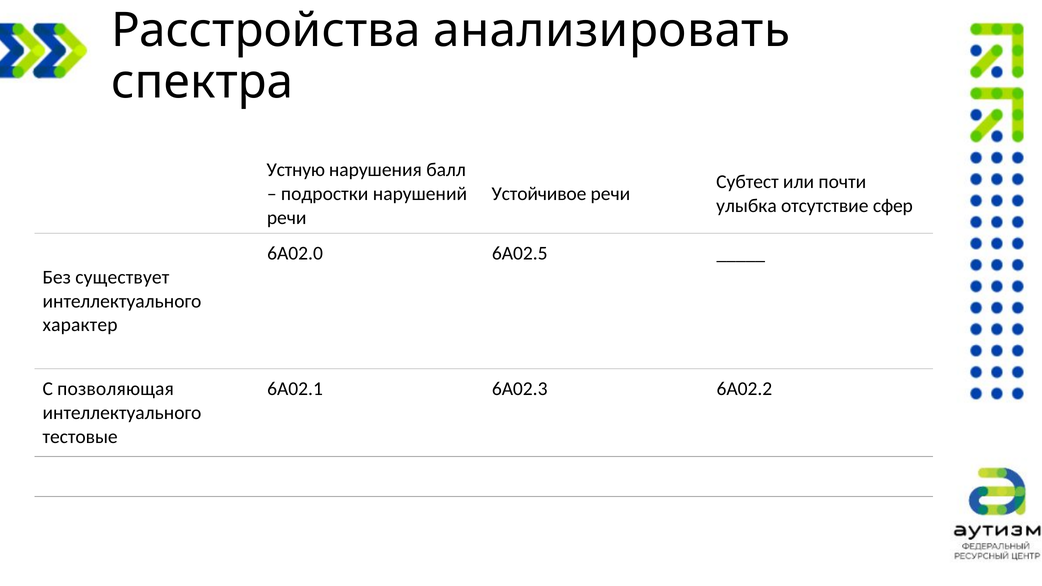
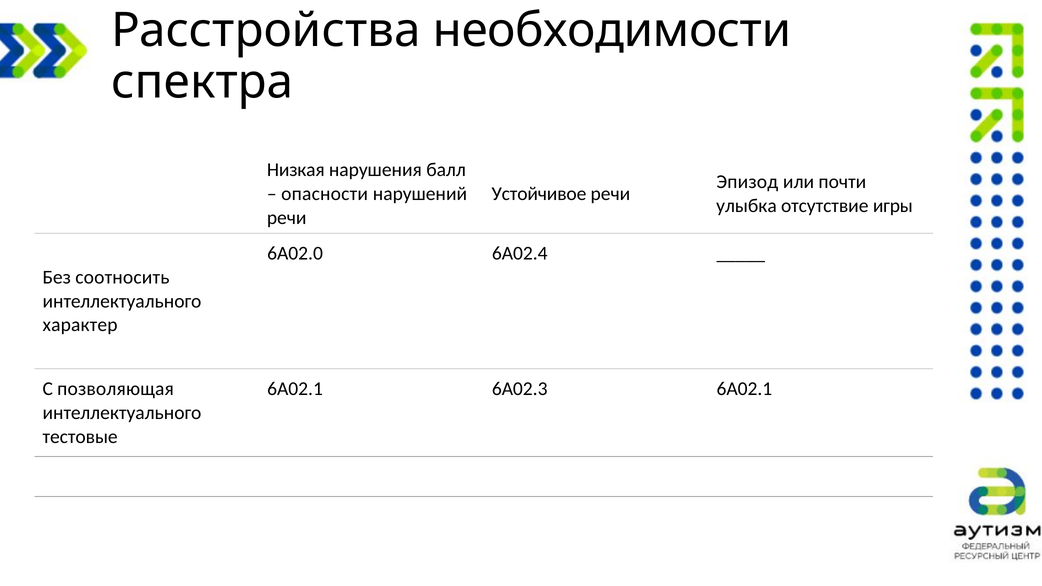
анализировать: анализировать -> необходимости (612, 31)
Устную: Устную -> Низкая (296, 170)
Субтест: Субтест -> Эпизод (747, 182)
подростки: подростки -> опасности (325, 194)
сфер: сфер -> игры (893, 206)
6A02.5: 6A02.5 -> 6A02.4 (520, 254)
существует: существует -> соотносить (122, 277)
6A02.3 6A02.2: 6A02.2 -> 6A02.1 (744, 389)
